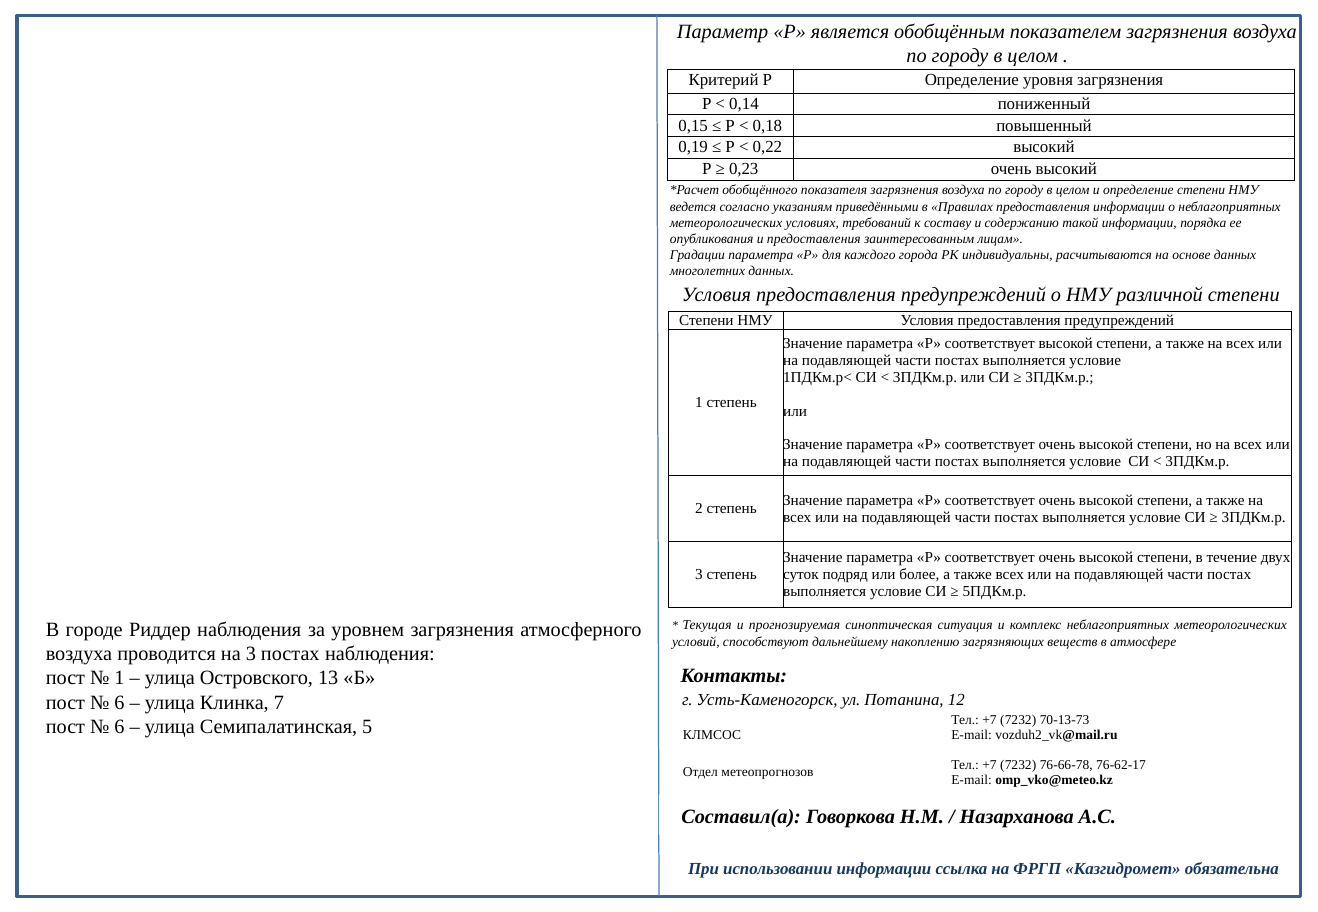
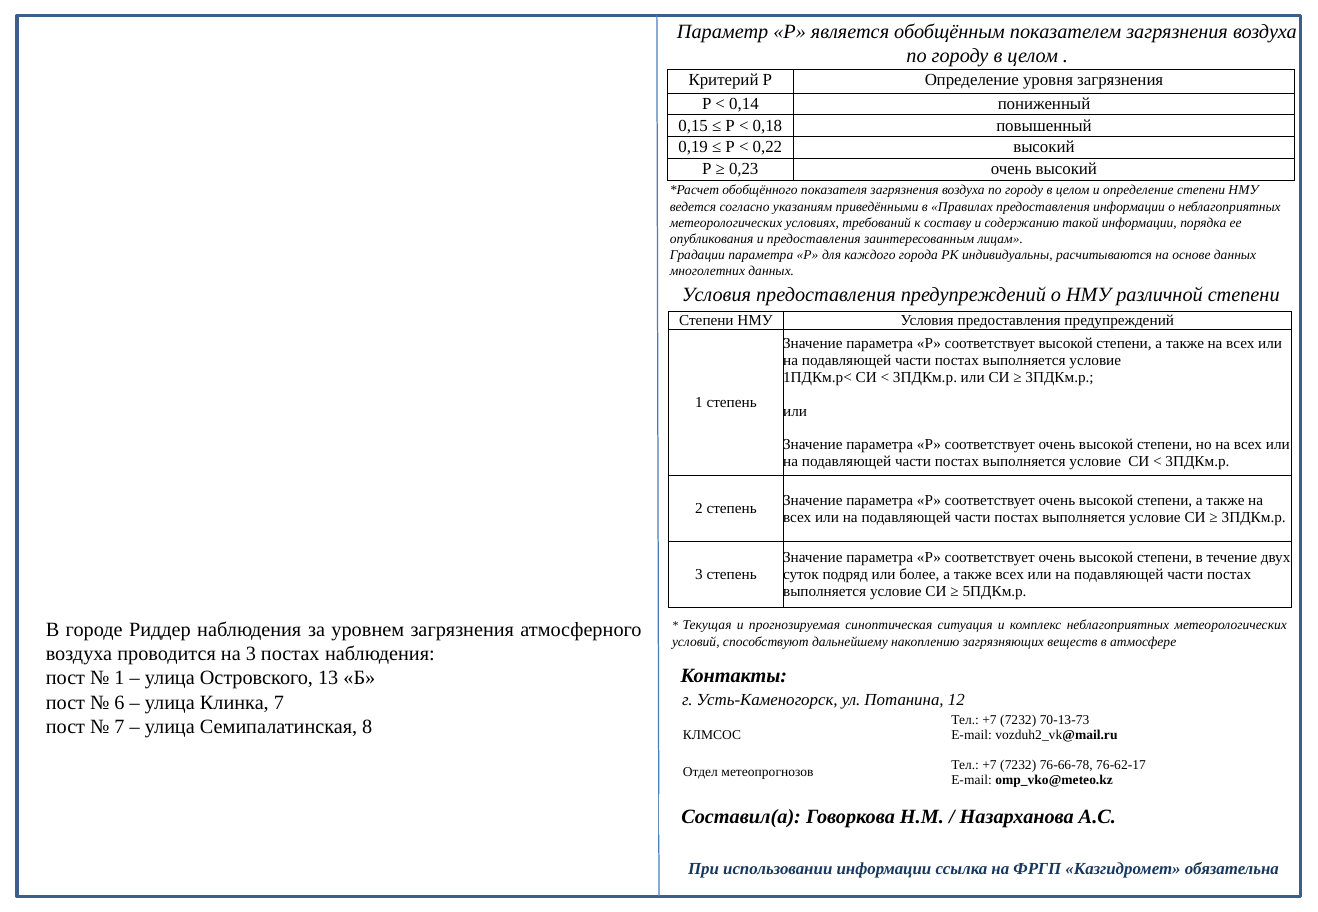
6: 6 -> 7 (120, 727)
5: 5 -> 8 (367, 727)
